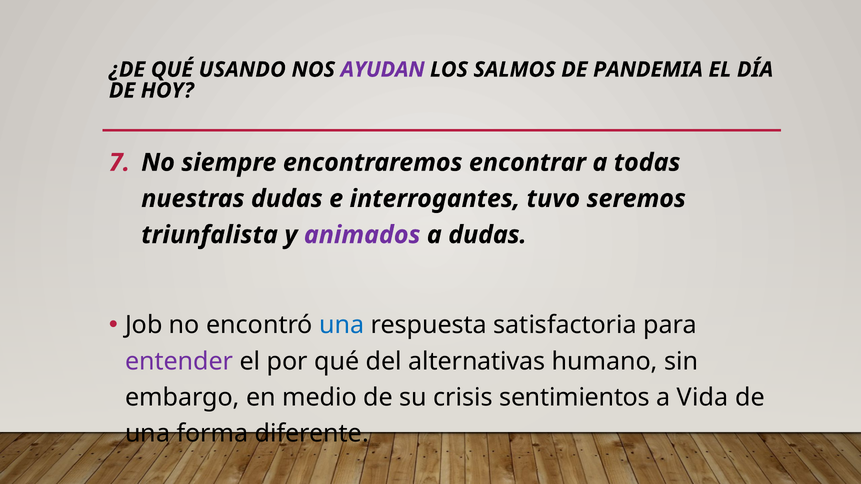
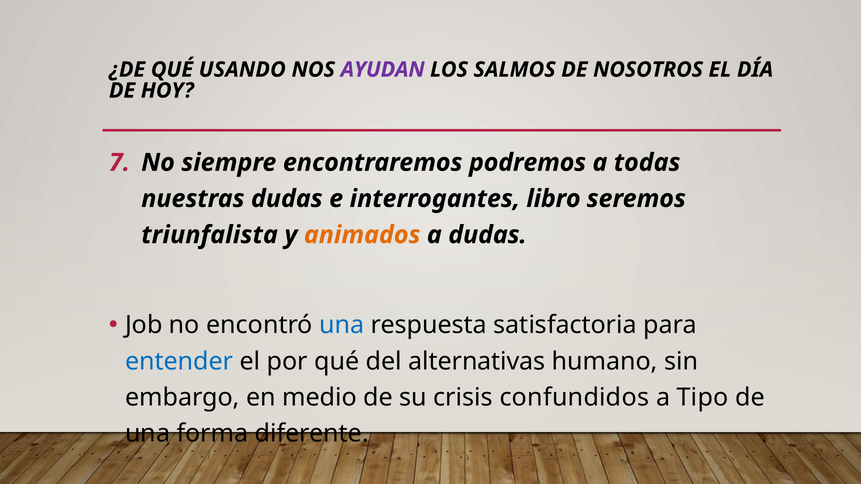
PANDEMIA: PANDEMIA -> NOSOTROS (648, 70)
encontrar: encontrar -> podremos (528, 163)
tuvo: tuvo -> libro (554, 199)
animados colour: purple -> orange (362, 235)
entender colour: purple -> blue (179, 361)
sentimientos: sentimientos -> confundidos (574, 398)
Vida: Vida -> Tipo (703, 398)
